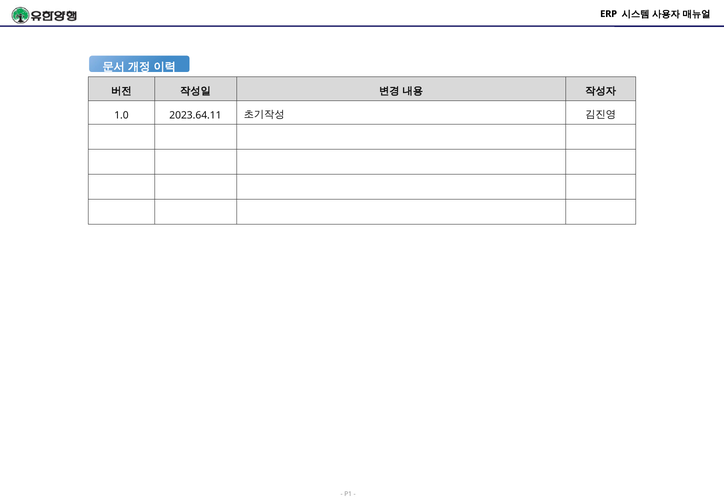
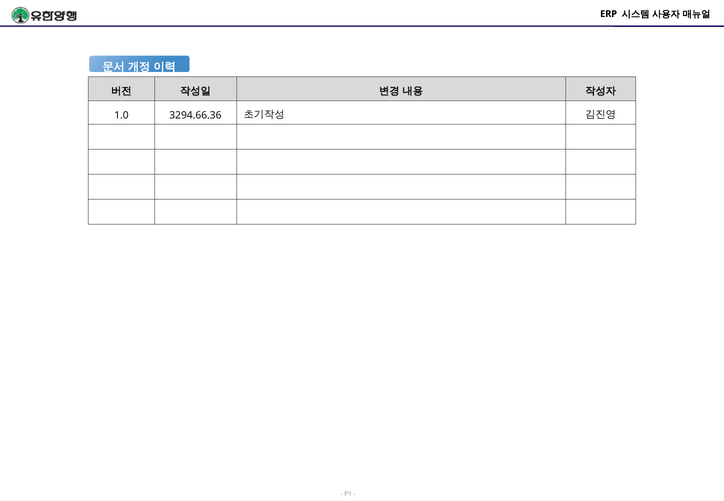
2023.64.11: 2023.64.11 -> 3294.66.36 (195, 116)
